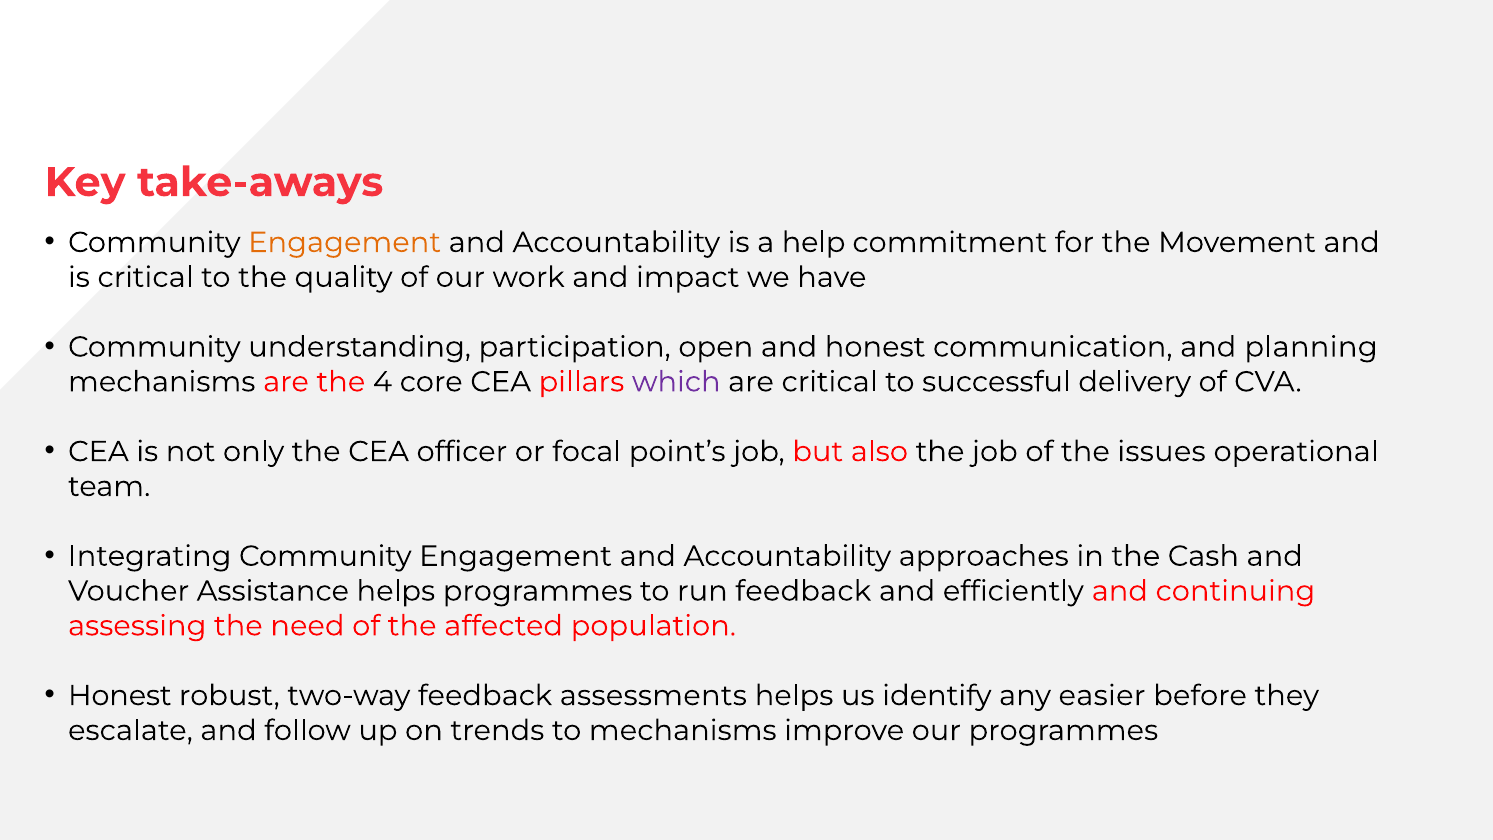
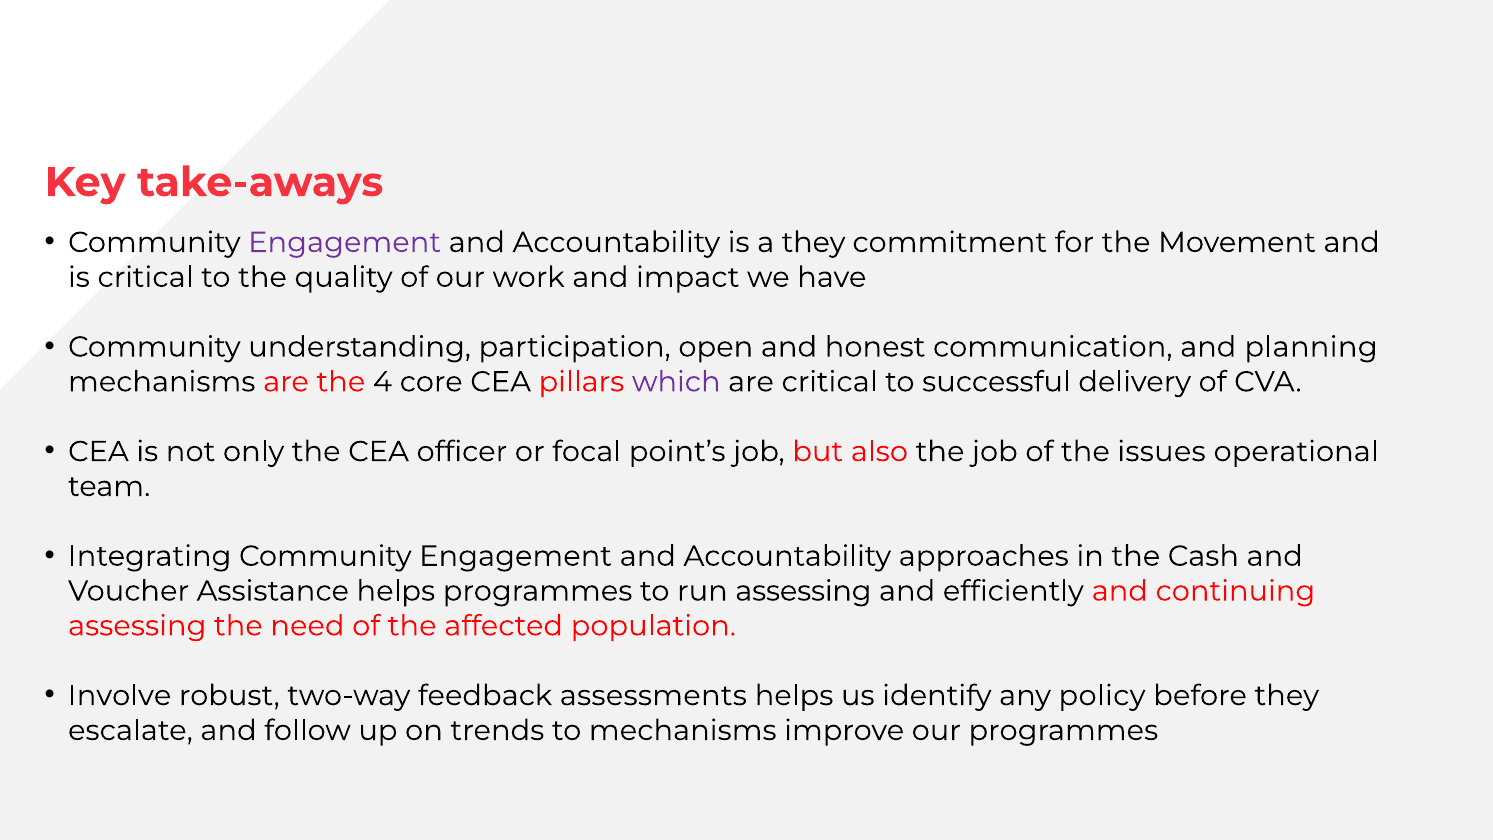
Engagement colour: orange -> purple (345, 242)
a help: help -> they (814, 242)
run feedback: feedback -> assessing (803, 591)
Honest: Honest -> Involve (120, 696)
easier: easier -> policy (1102, 696)
